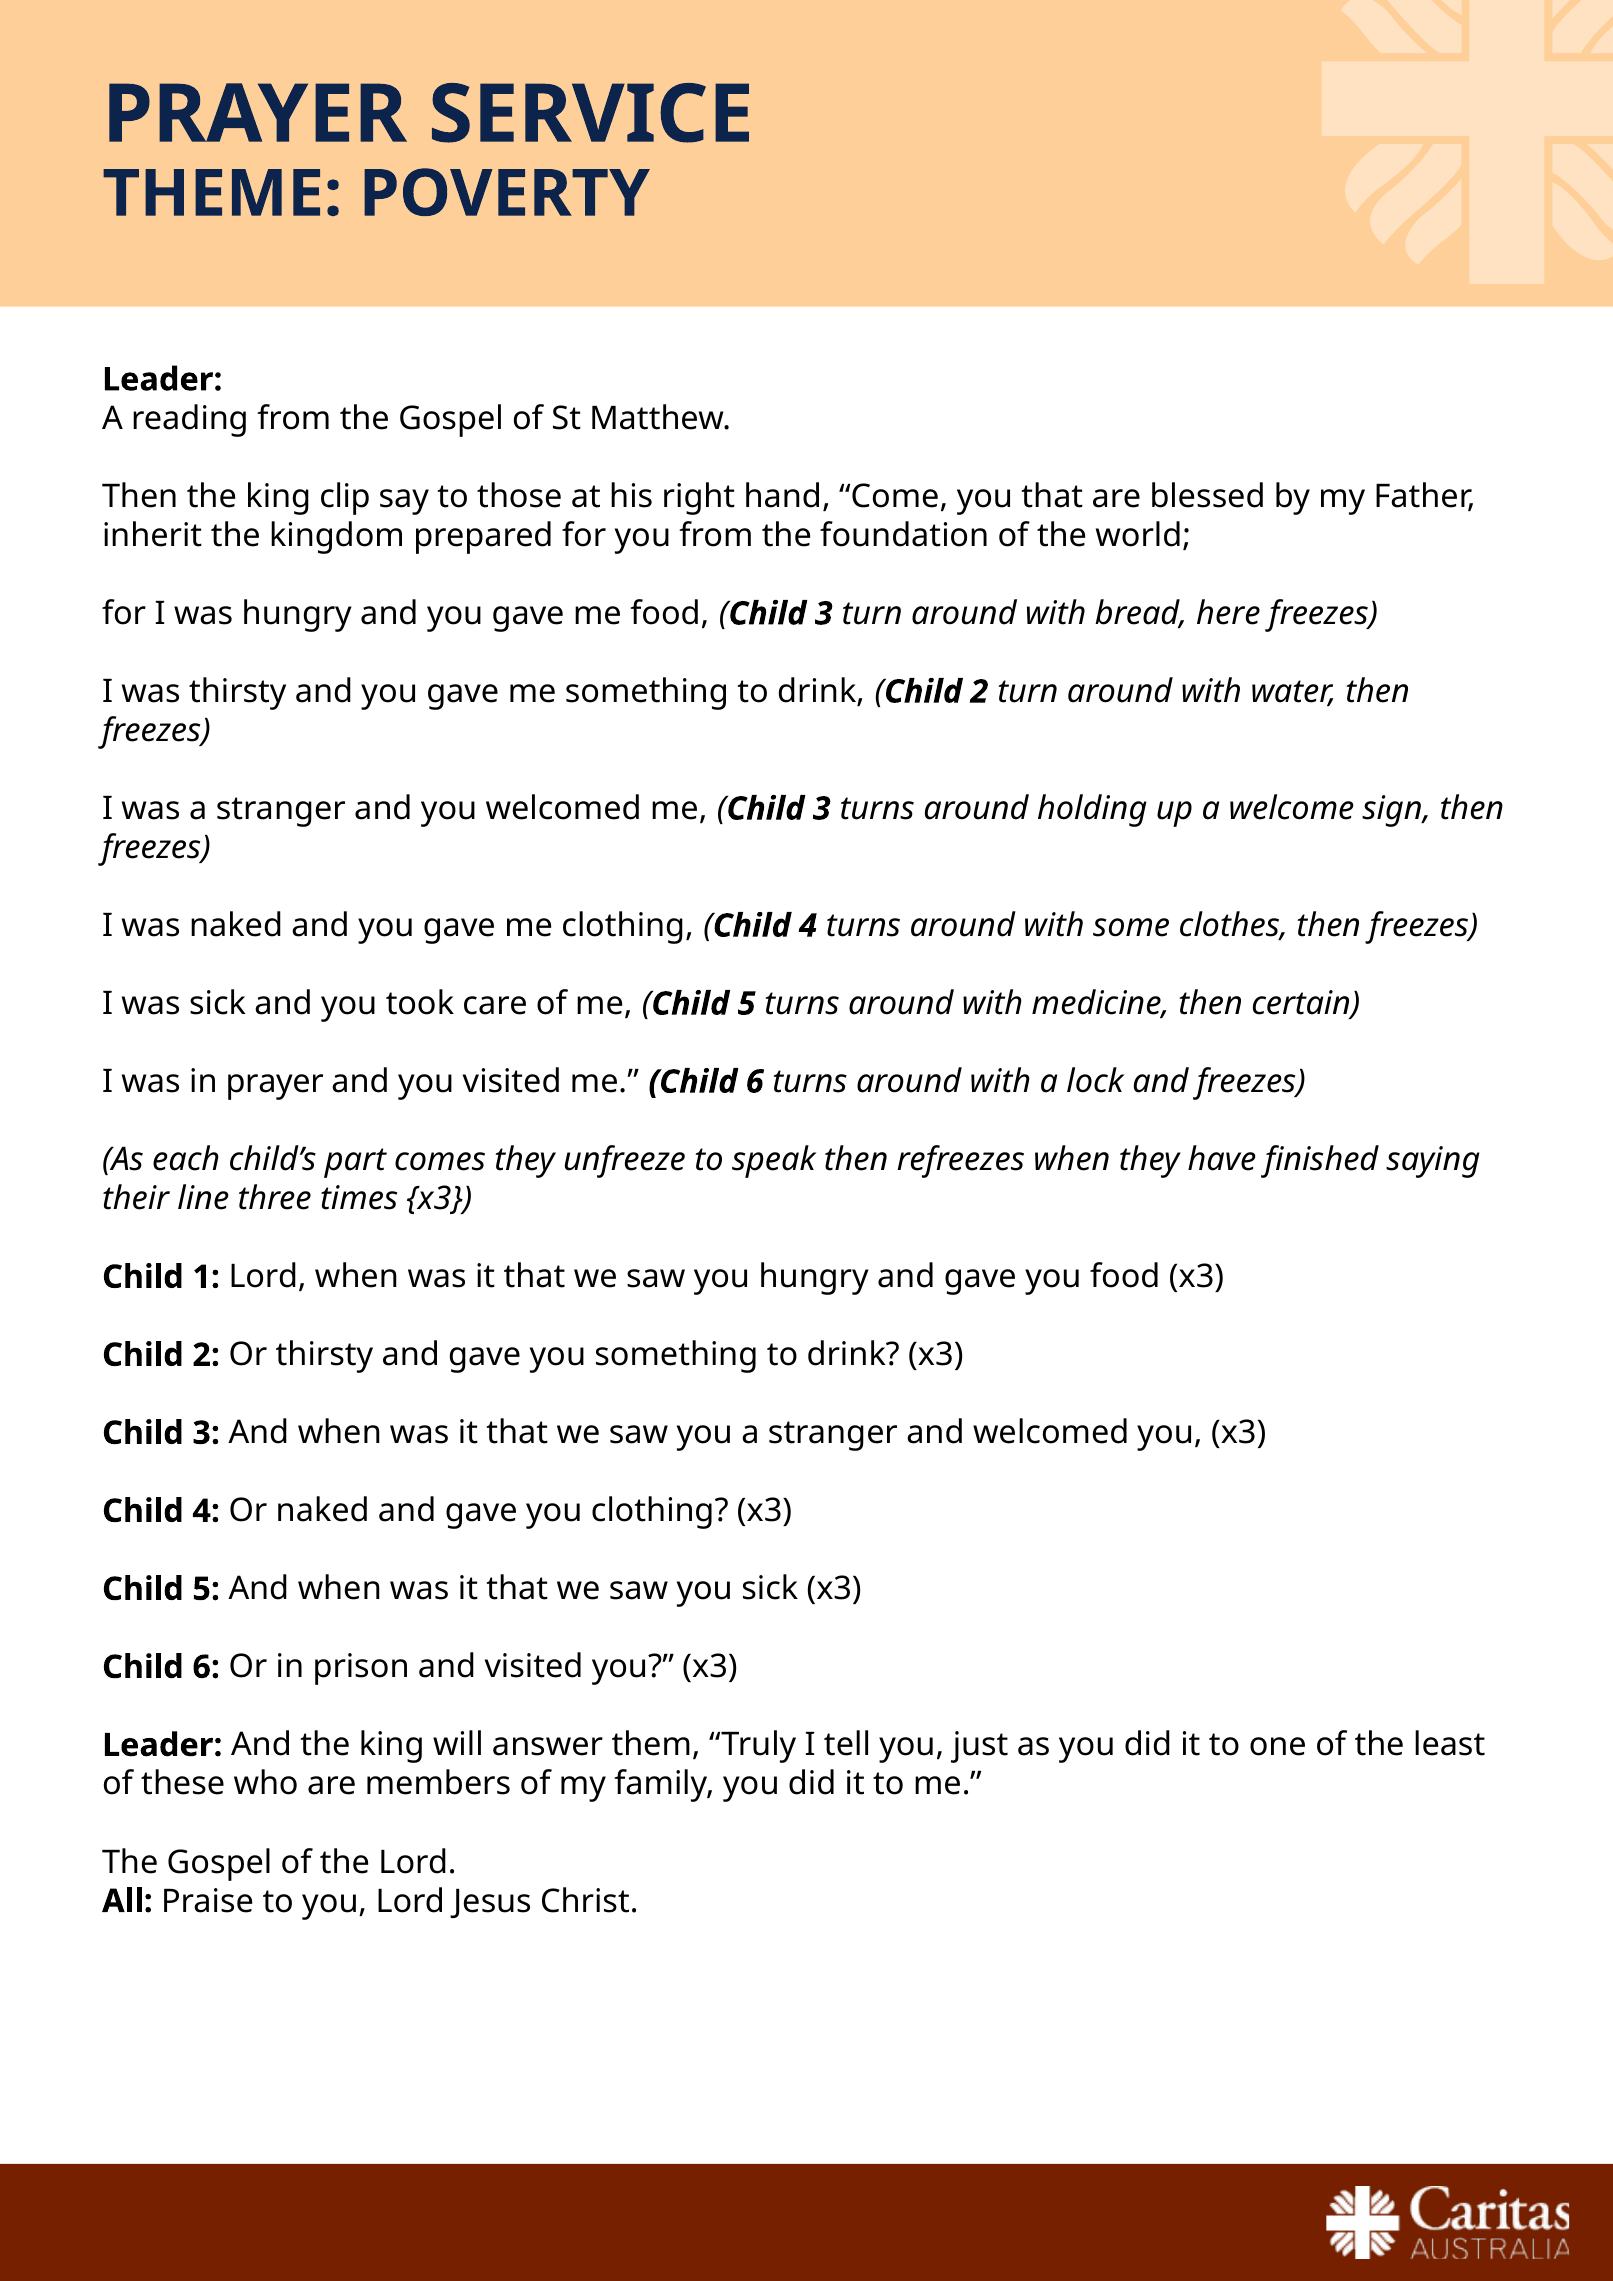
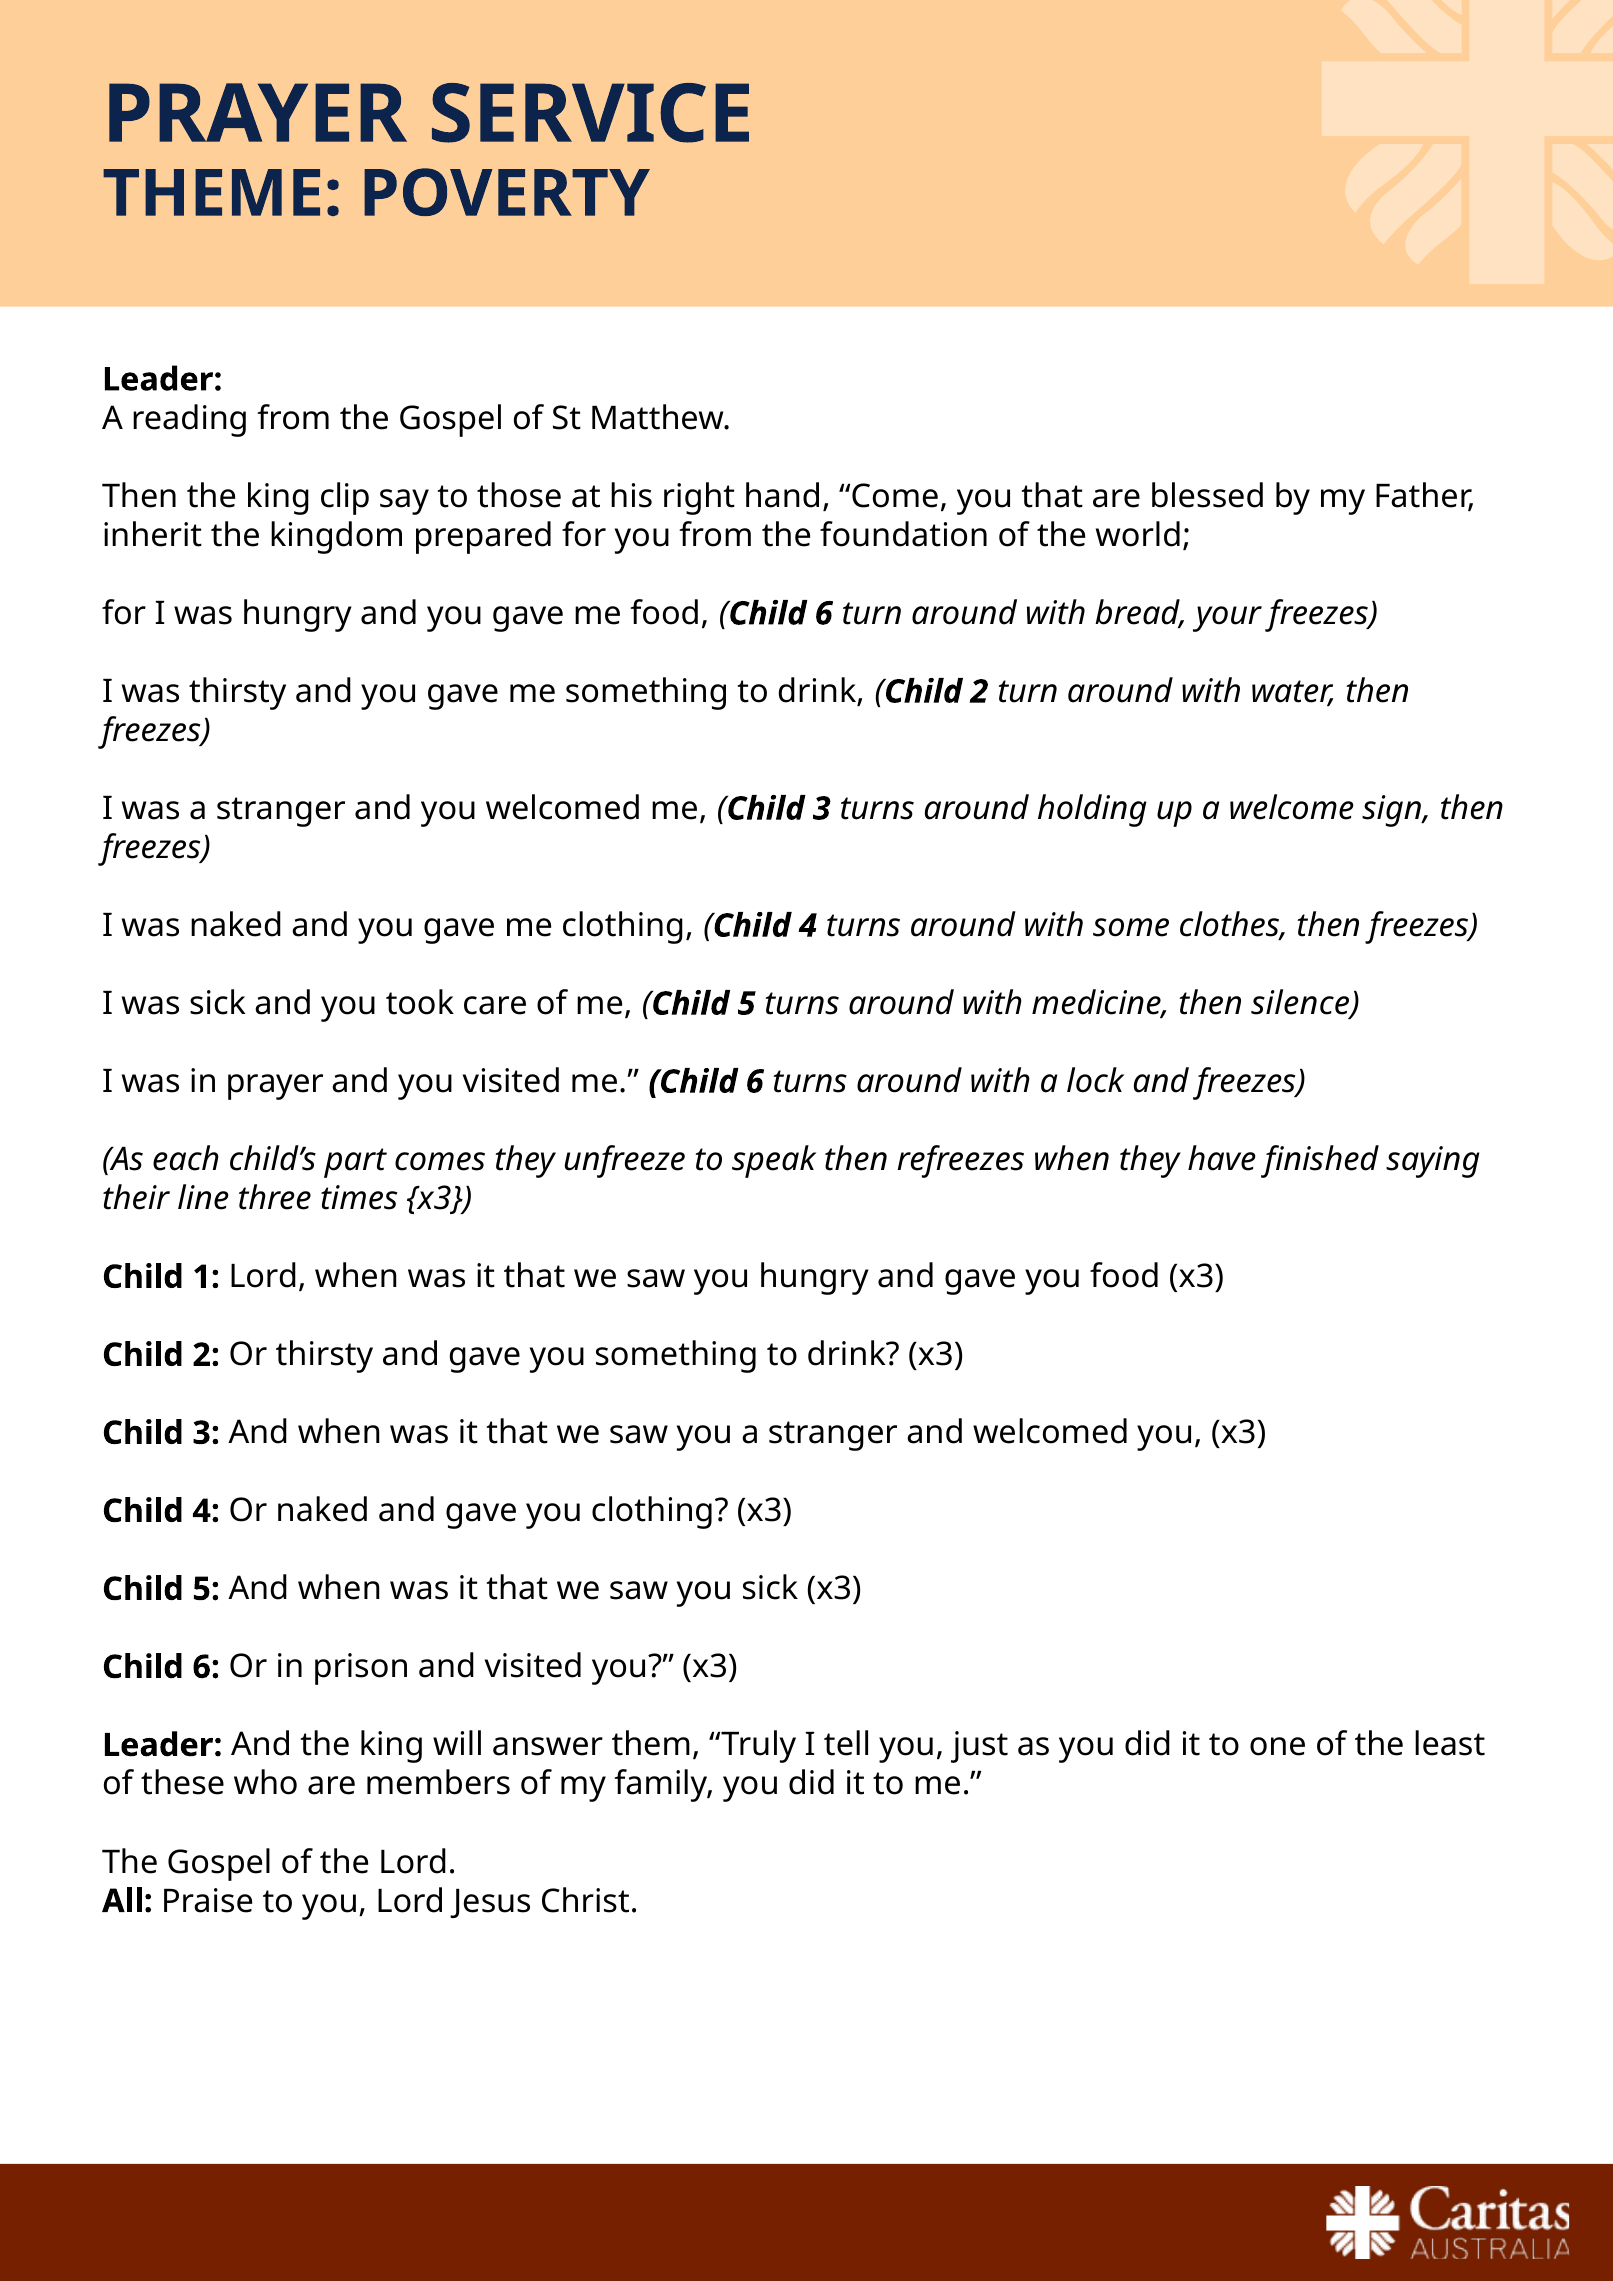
food Child 3: 3 -> 6 (824, 614)
here: here -> your (1228, 614)
certain: certain -> silence (1306, 1004)
